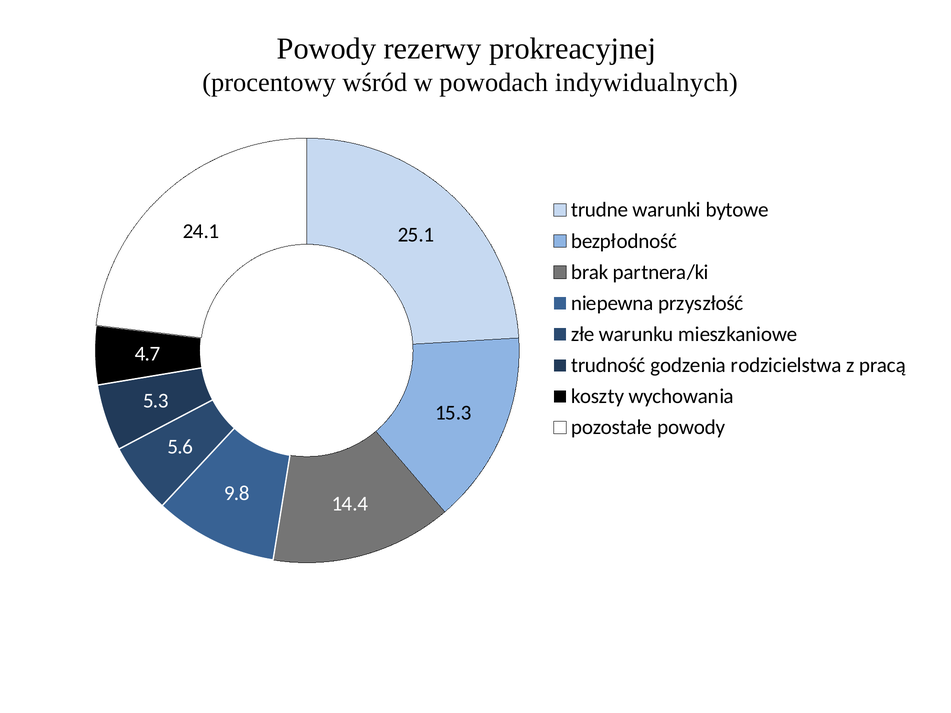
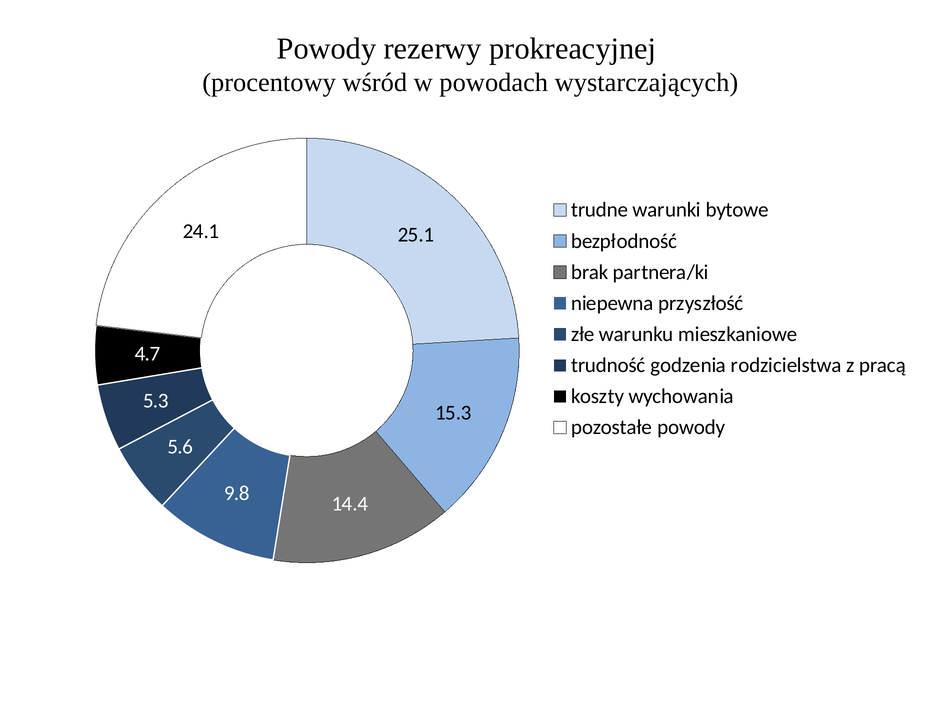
indywidualnych: indywidualnych -> wystarczających (646, 82)
